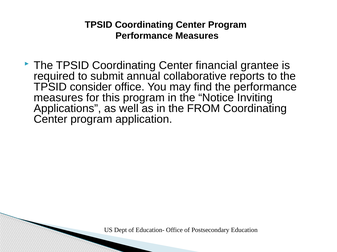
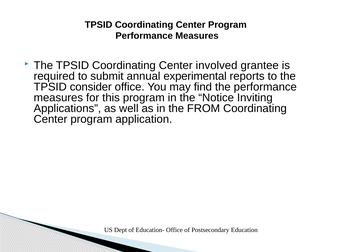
financial: financial -> involved (217, 66)
collaborative: collaborative -> experimental (195, 76)
